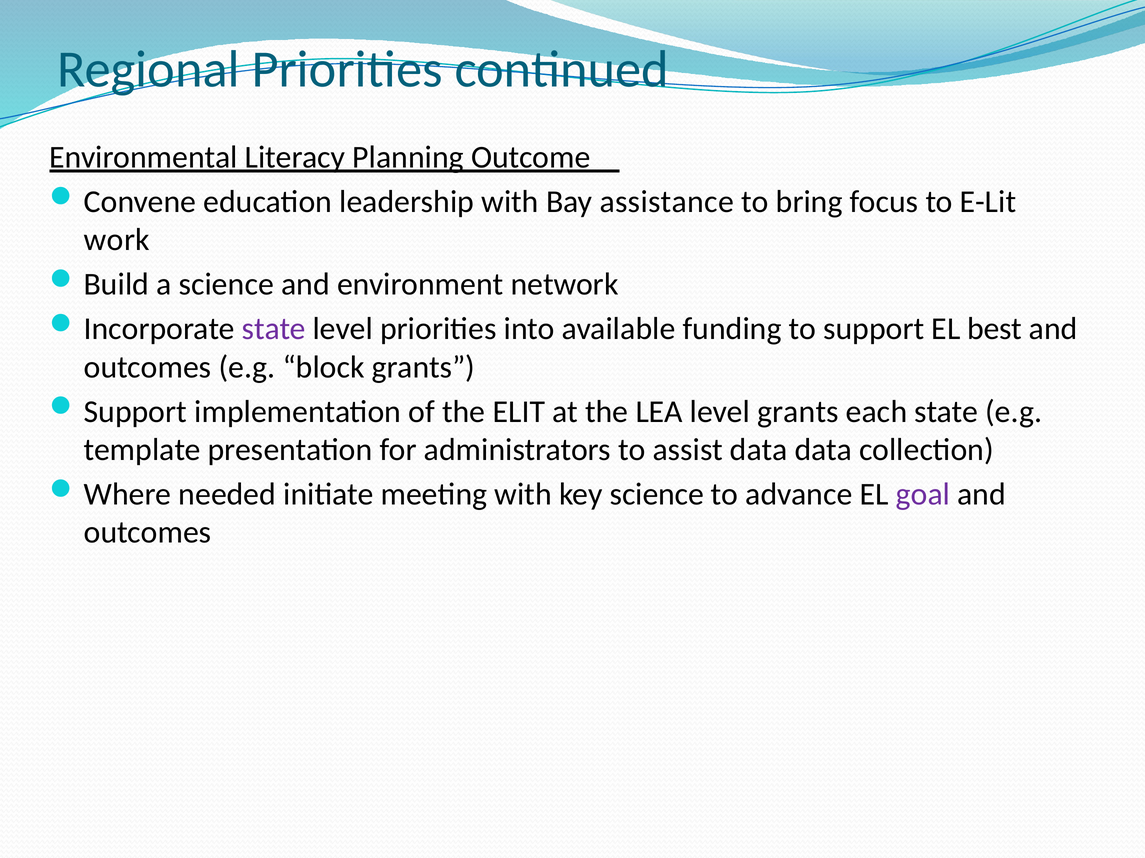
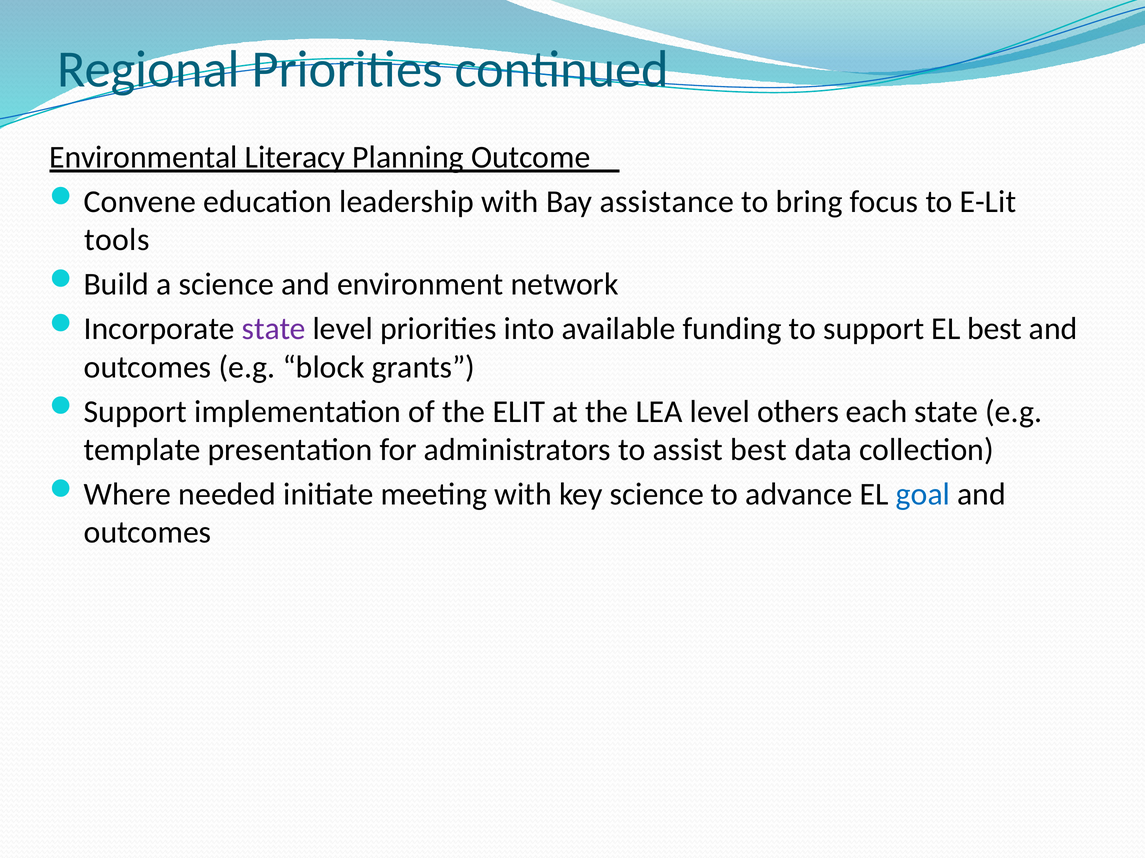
work: work -> tools (117, 240)
level grants: grants -> others (798, 412)
assist data: data -> best (758, 450)
goal colour: purple -> blue (923, 495)
